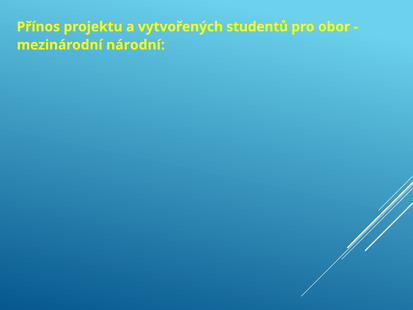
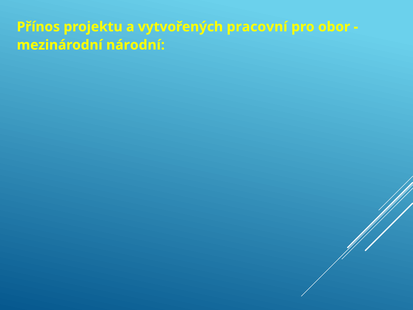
studentů: studentů -> pracovní (257, 27)
